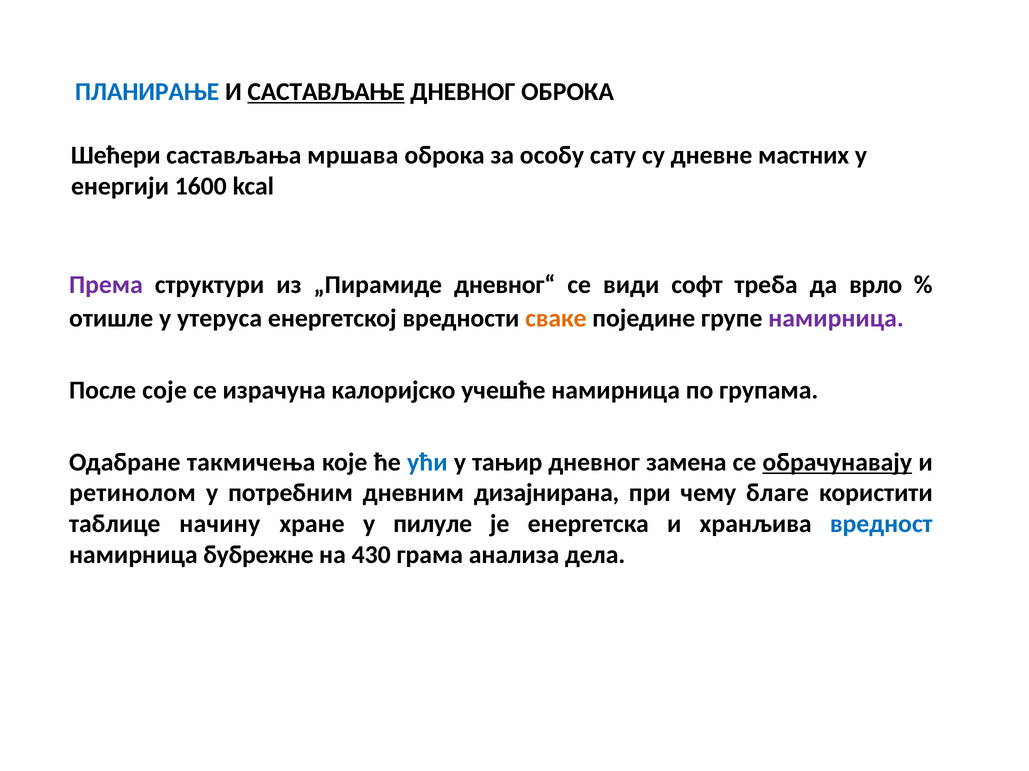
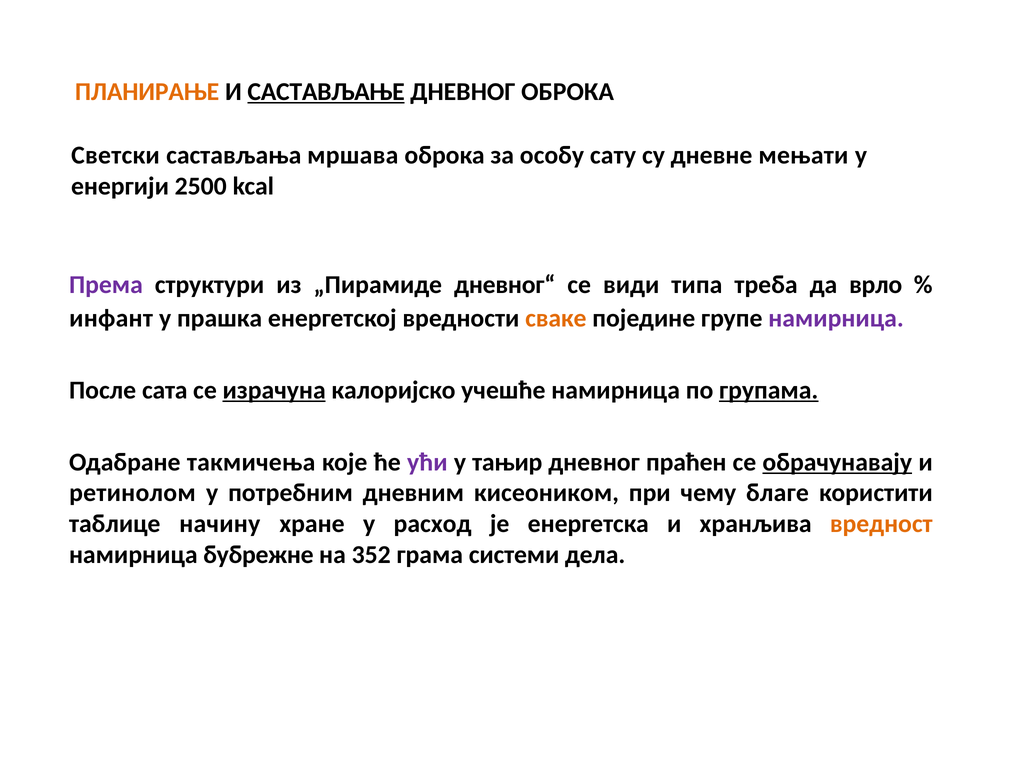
ПЛАНИРАЊЕ colour: blue -> orange (147, 92)
Шећери: Шећери -> Светски (116, 156)
мастних: мастних -> мењати (803, 156)
1600: 1600 -> 2500 (201, 187)
софт: софт -> типа (697, 285)
отишле: отишле -> инфант (111, 319)
утеруса: утеруса -> прашка (220, 319)
соје: соје -> сата (165, 391)
израчуна underline: none -> present (274, 391)
групама underline: none -> present (769, 391)
ући colour: blue -> purple (427, 463)
замена: замена -> праћен (686, 463)
дизајнирана: дизајнирана -> кисеоником (546, 493)
пилуле: пилуле -> расход (433, 524)
вредност colour: blue -> orange (881, 524)
430: 430 -> 352 (371, 555)
анализа: анализа -> системи (514, 555)
